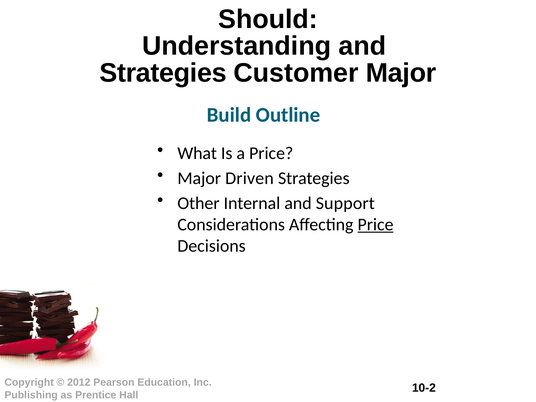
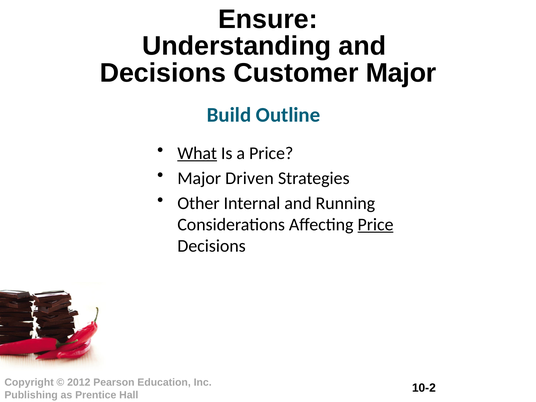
Should: Should -> Ensure (268, 19)
Strategies: Strategies -> Decisions (163, 73)
What underline: none -> present (197, 153)
Support: Support -> Running (345, 203)
